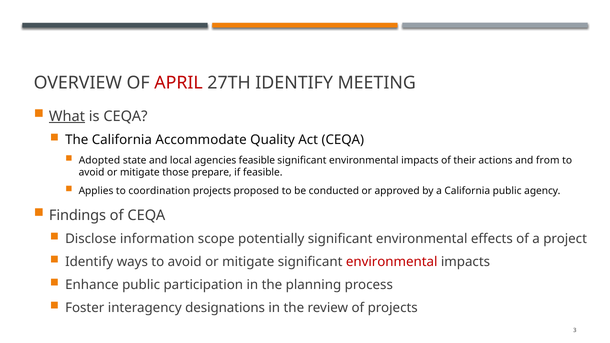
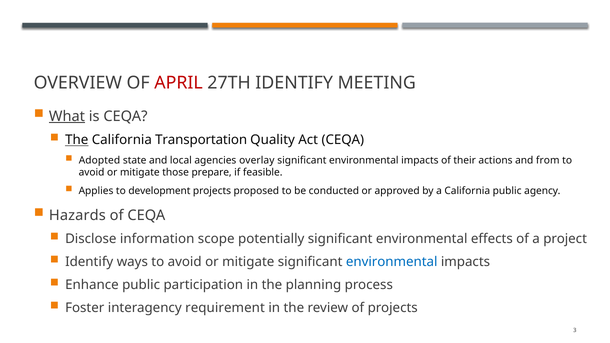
The underline: none -> present (77, 140)
Accommodate: Accommodate -> Transportation (201, 140)
agencies feasible: feasible -> overlay (257, 160)
coordination: coordination -> development (159, 191)
Findings: Findings -> Hazards (77, 215)
environmental colour: red -> blue (392, 262)
designations: designations -> requirement (225, 308)
